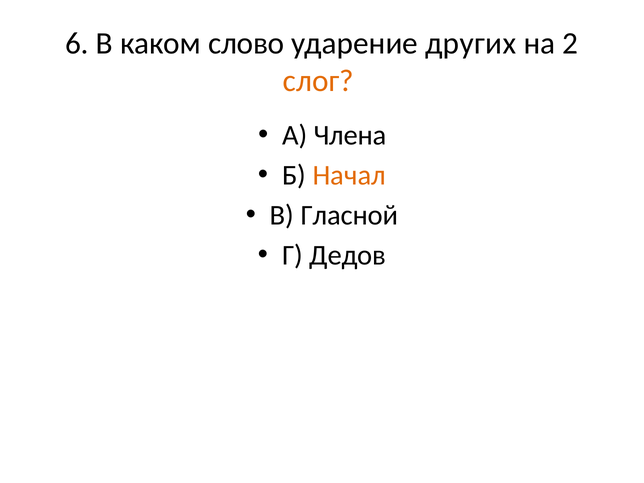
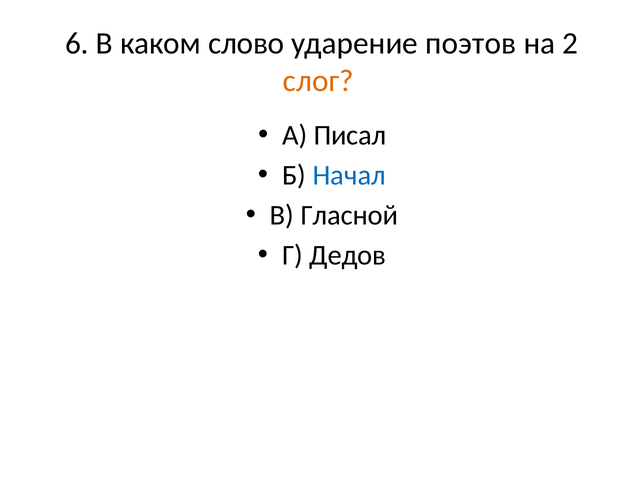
других: других -> поэтов (471, 44)
Члена: Члена -> Писал (350, 135)
Начал colour: orange -> blue (349, 175)
